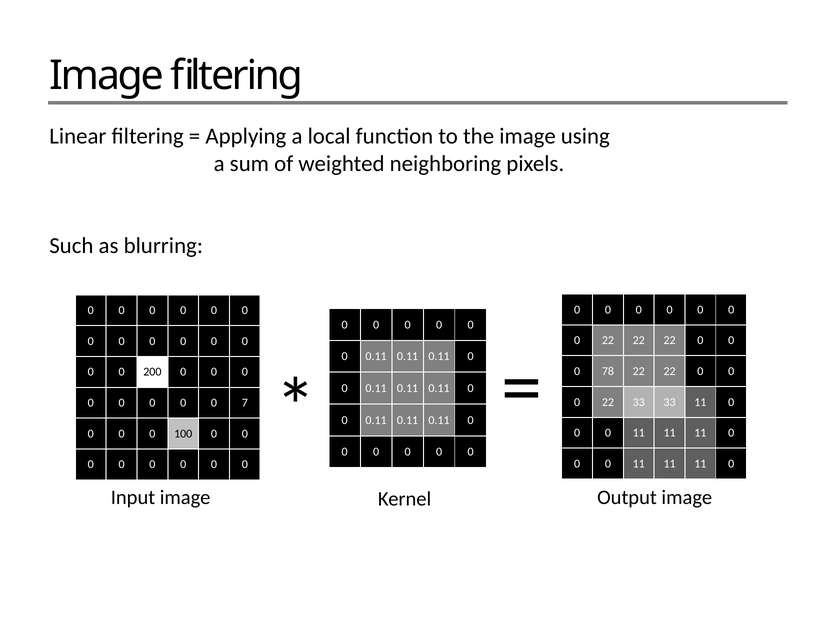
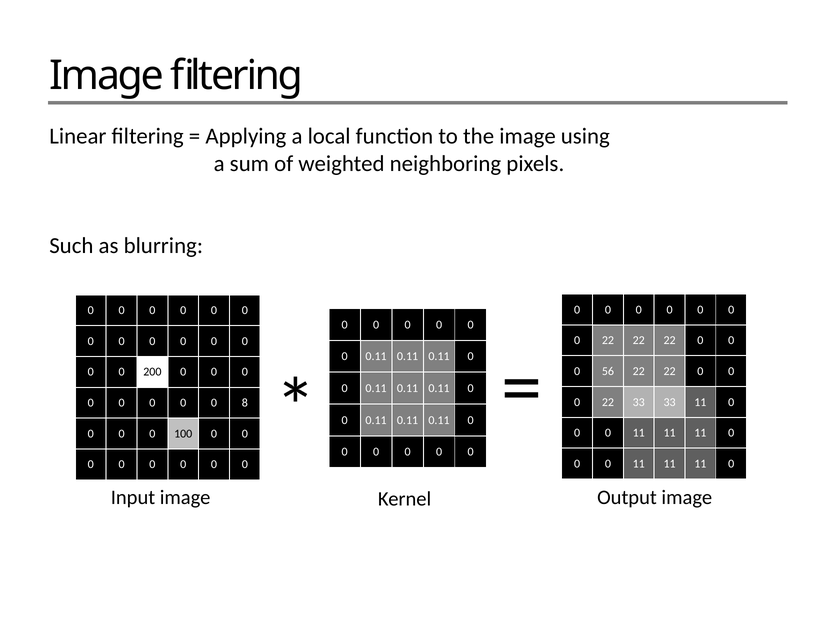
78: 78 -> 56 (608, 371)
7: 7 -> 8 (245, 403)
